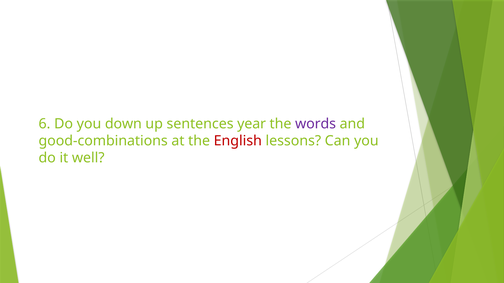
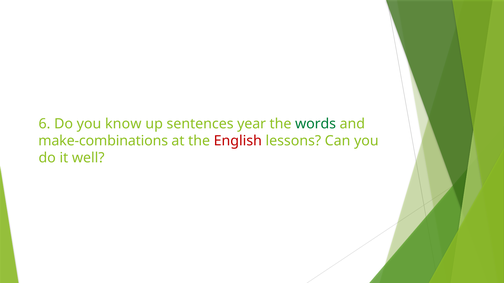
down: down -> know (123, 124)
words colour: purple -> green (316, 124)
good-combinations: good-combinations -> make-combinations (103, 141)
